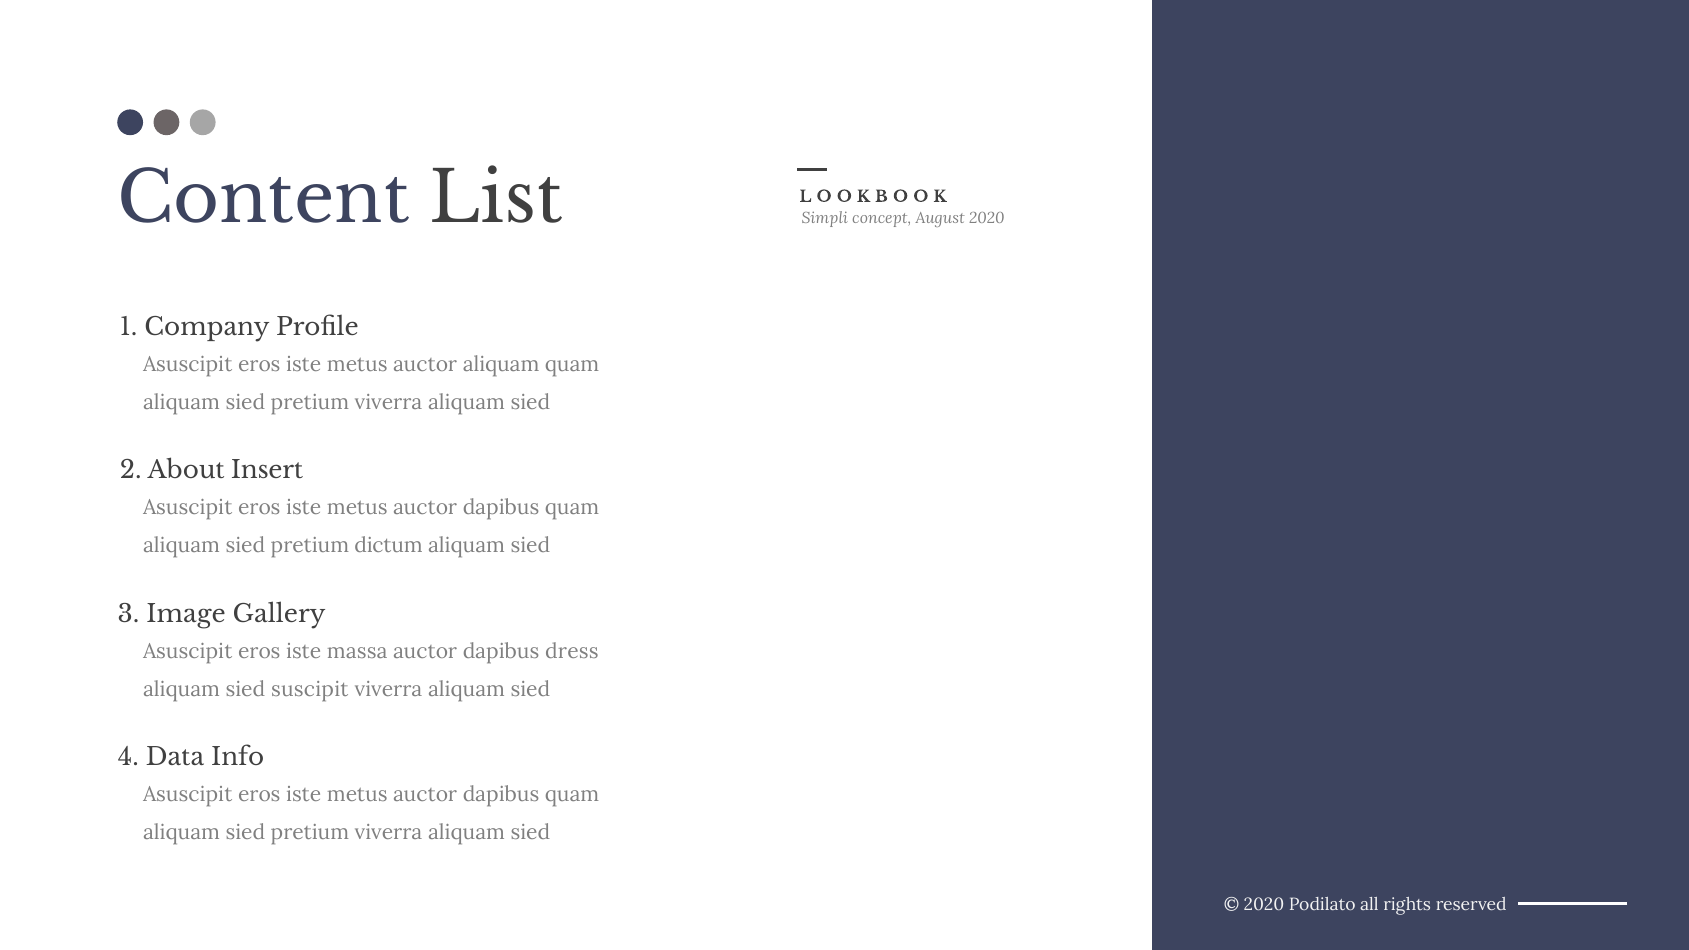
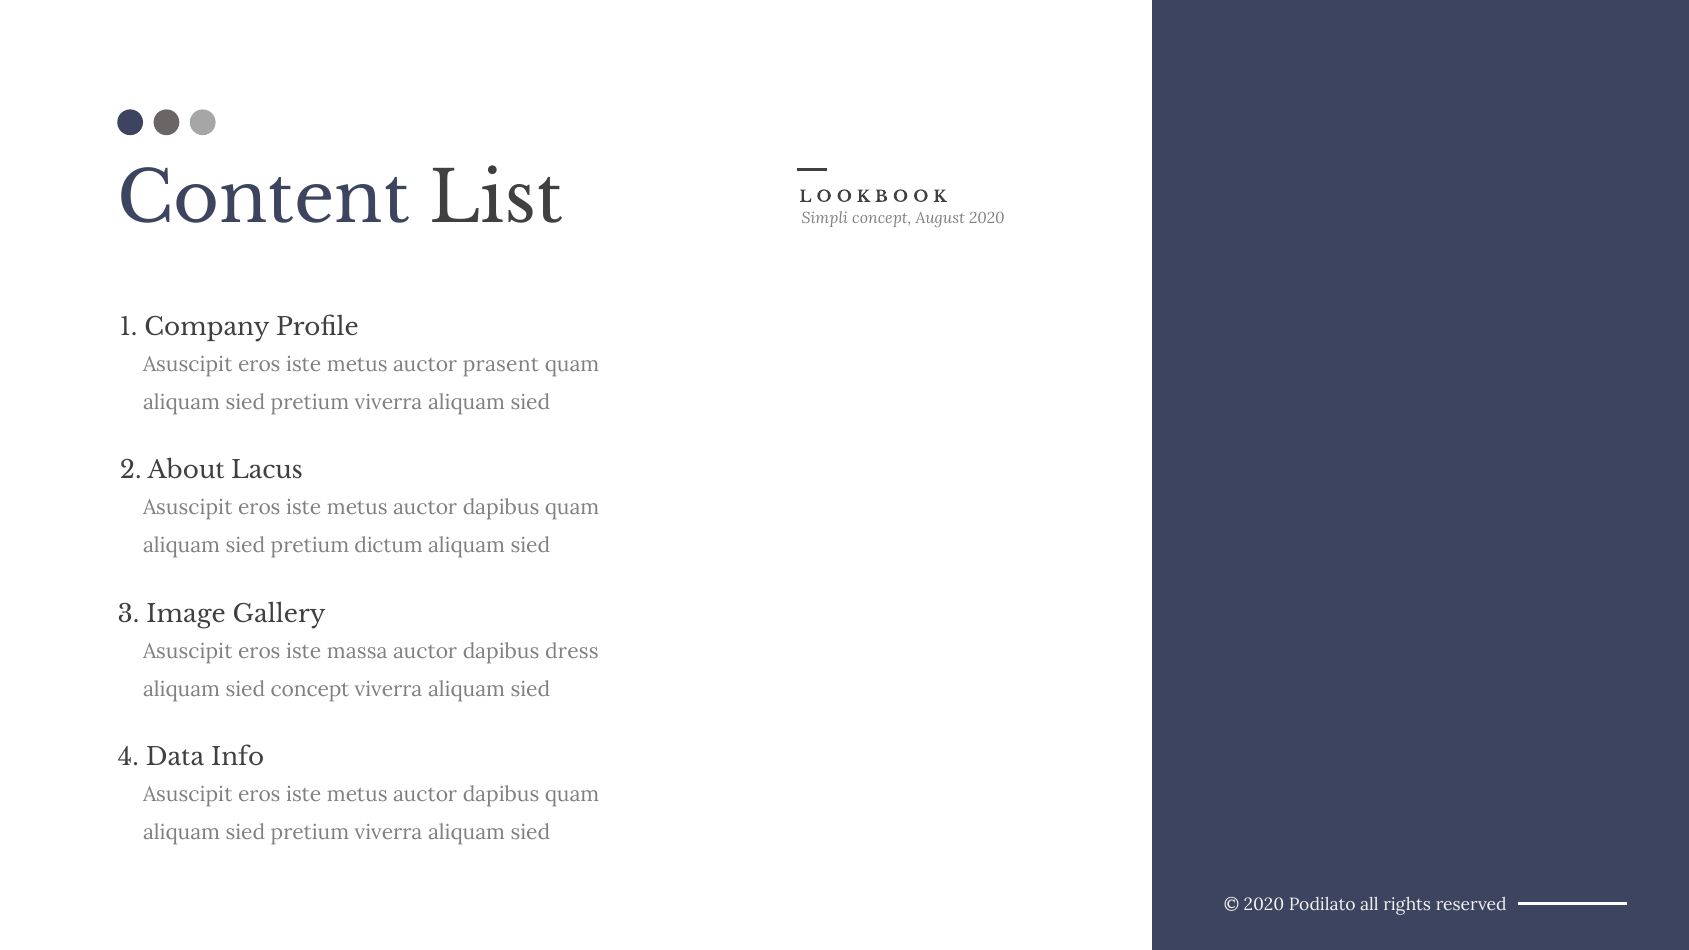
auctor aliquam: aliquam -> prasent (501, 364)
Insert: Insert -> Lacus (267, 470)
sied suscipit: suscipit -> concept (310, 689)
